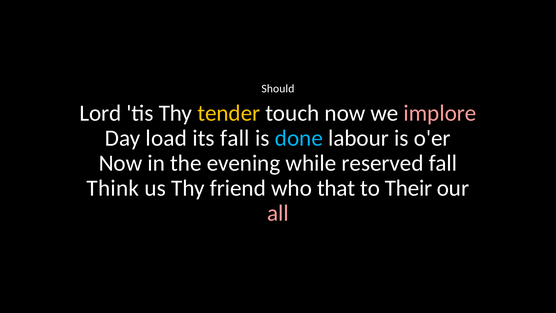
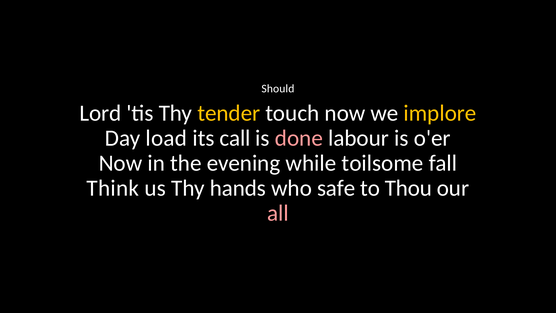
implore colour: pink -> yellow (440, 113)
its fall: fall -> call (235, 138)
done colour: light blue -> pink (299, 138)
reserved: reserved -> toilsome (383, 163)
friend: friend -> hands (238, 188)
that: that -> safe (336, 188)
Their: Their -> Thou (408, 188)
